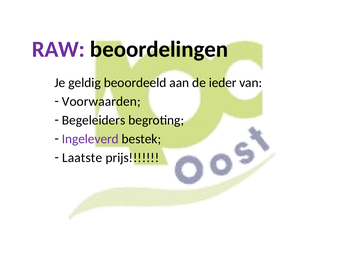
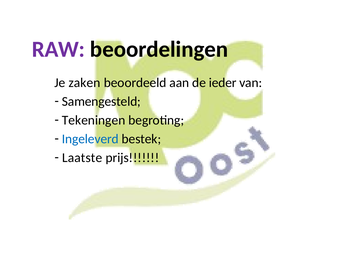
geldig: geldig -> zaken (85, 83)
Voorwaarden: Voorwaarden -> Samengesteld (101, 101)
Begeleiders: Begeleiders -> Tekeningen (94, 120)
Ingeleverd colour: purple -> blue (90, 139)
